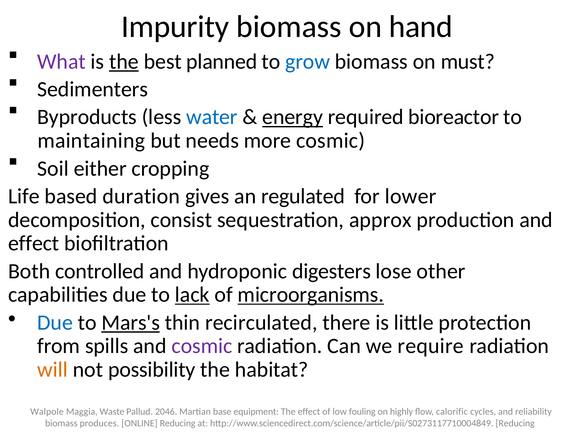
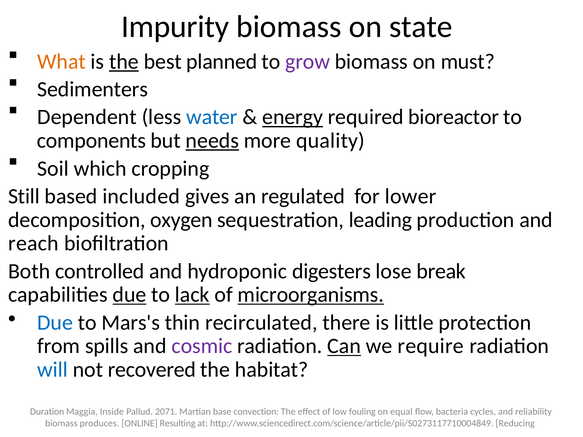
hand: hand -> state (421, 27)
What colour: purple -> orange (61, 62)
grow colour: blue -> purple (308, 62)
Byproducts: Byproducts -> Dependent (87, 117)
maintaining: maintaining -> components (91, 141)
needs underline: none -> present (212, 141)
more cosmic: cosmic -> quality (331, 141)
either: either -> which (100, 169)
Life: Life -> Still (24, 196)
duration: duration -> included (141, 196)
consist: consist -> oxygen (181, 220)
approx: approx -> leading (380, 220)
effect: effect -> reach (34, 244)
other: other -> break (441, 271)
due underline: none -> present (129, 295)
Mars's underline: present -> none (131, 323)
Can underline: none -> present (344, 346)
will colour: orange -> blue (53, 370)
possibility: possibility -> recovered (152, 370)
Walpole: Walpole -> Duration (47, 412)
Waste: Waste -> Inside (112, 412)
2046: 2046 -> 2071 (166, 412)
equipment: equipment -> convection (256, 412)
highly: highly -> equal (401, 412)
calorific: calorific -> bacteria (452, 412)
ONLINE Reducing: Reducing -> Resulting (178, 423)
